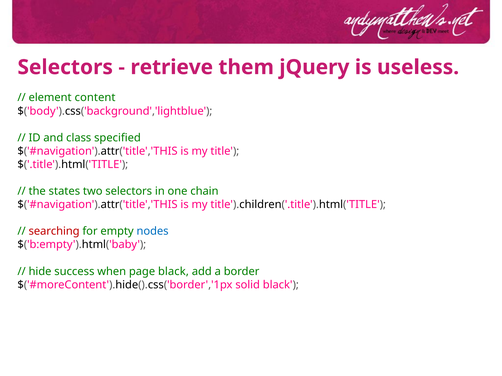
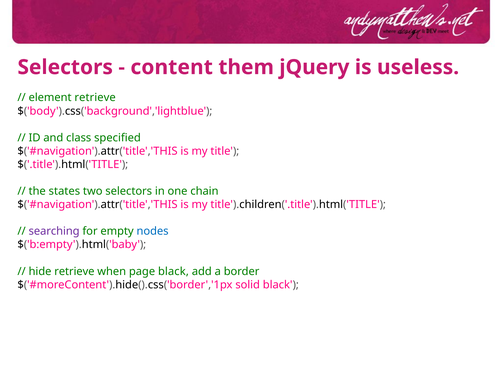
retrieve: retrieve -> content (172, 67)
element content: content -> retrieve (95, 98)
searching colour: red -> purple (54, 232)
hide success: success -> retrieve (74, 272)
